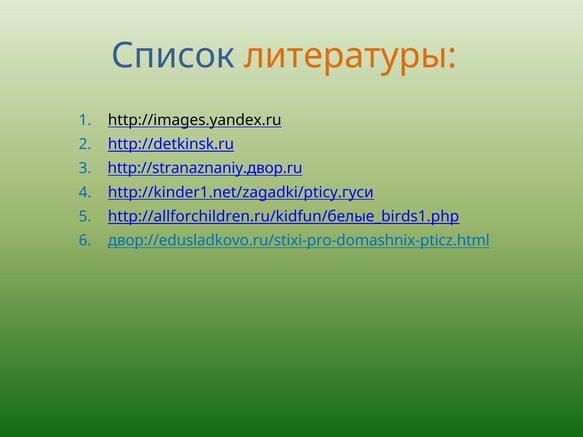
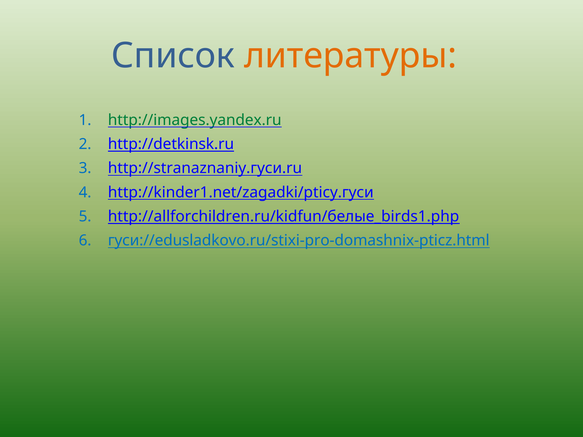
http://images.yandex.ru colour: black -> green (195, 120)
http://stranaznaniy.двор.ru: http://stranaznaniy.двор.ru -> http://stranaznaniy.гуси.ru (205, 168)
двор://edusladkovo.ru/stixi-pro-domashnix-pticz.html: двор://edusladkovo.ru/stixi-pro-domashnix-pticz.html -> гуси://edusladkovo.ru/stixi-pro-domashnix-pticz.html (299, 241)
